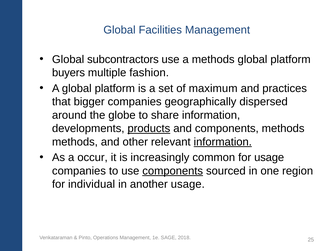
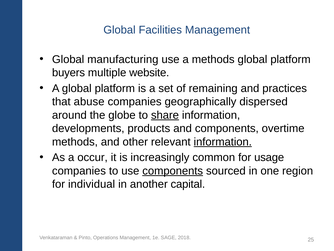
subcontractors: subcontractors -> manufacturing (123, 59)
fashion: fashion -> website (149, 73)
maximum: maximum -> remaining (213, 88)
bigger: bigger -> abuse (89, 102)
share underline: none -> present (165, 115)
products underline: present -> none (149, 128)
components methods: methods -> overtime (283, 128)
another usage: usage -> capital (188, 184)
